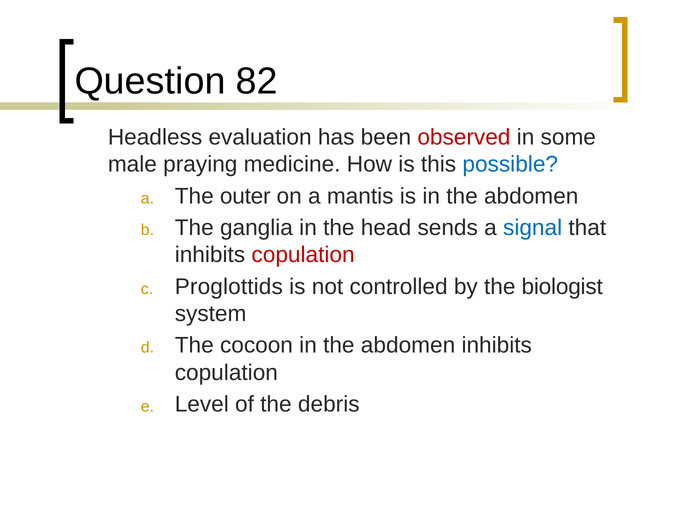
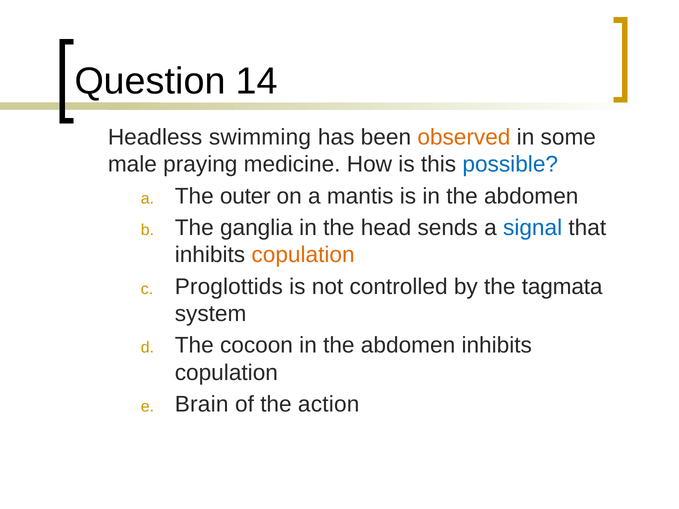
82: 82 -> 14 (257, 82)
evaluation: evaluation -> swimming (260, 137)
observed colour: red -> orange (464, 137)
copulation colour: red -> orange (303, 255)
biologist: biologist -> tagmata (562, 287)
Level: Level -> Brain (202, 404)
debris: debris -> action (329, 404)
